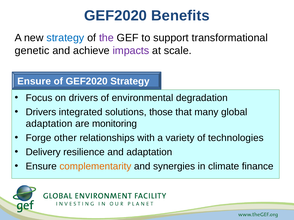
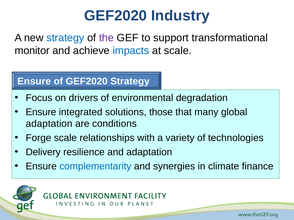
Benefits: Benefits -> Industry (180, 16)
genetic: genetic -> monitor (32, 51)
impacts colour: purple -> blue (131, 51)
Drivers: Drivers -> Ensure (41, 112)
monitoring: monitoring -> conditions (114, 124)
Forge other: other -> scale (65, 138)
complementarity colour: orange -> blue (95, 167)
